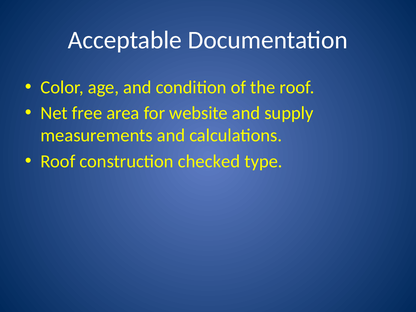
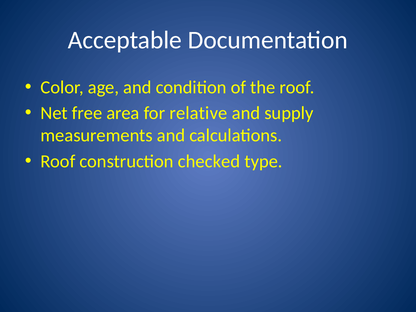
website: website -> relative (198, 113)
